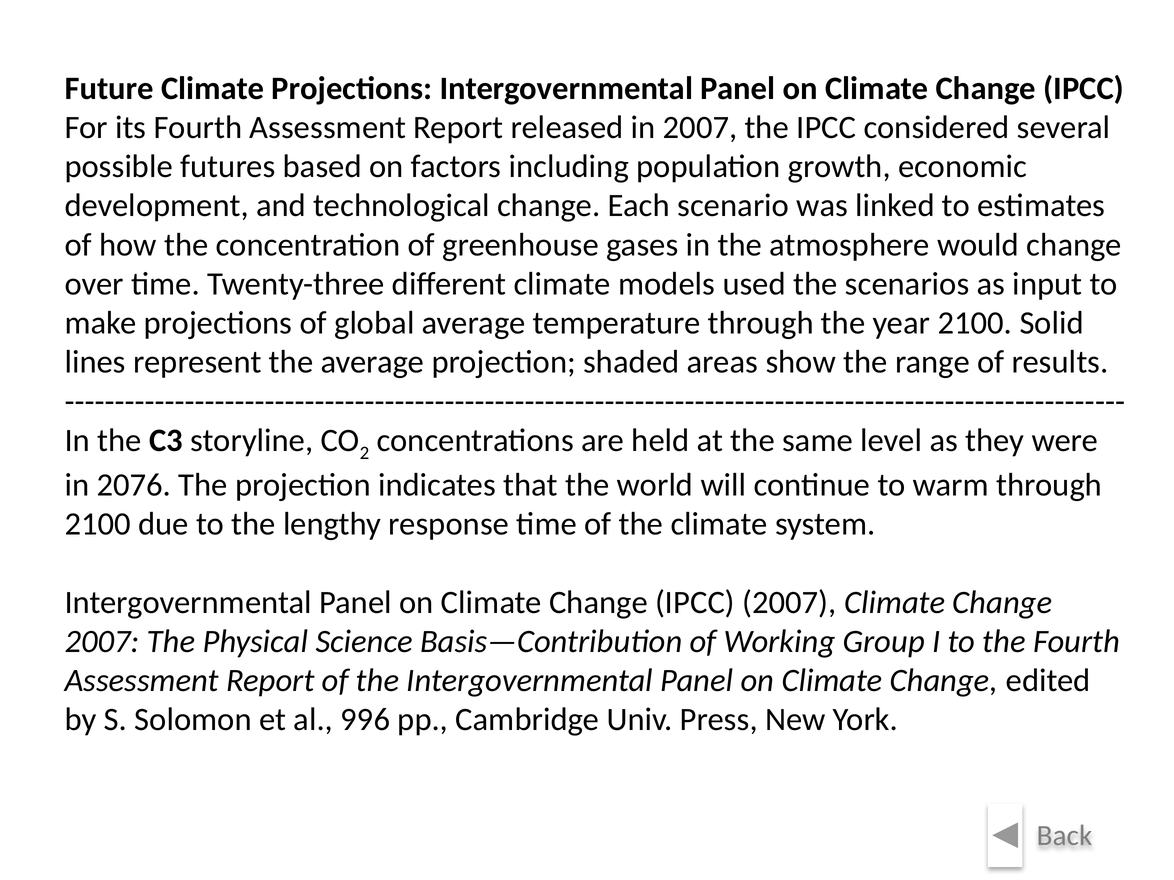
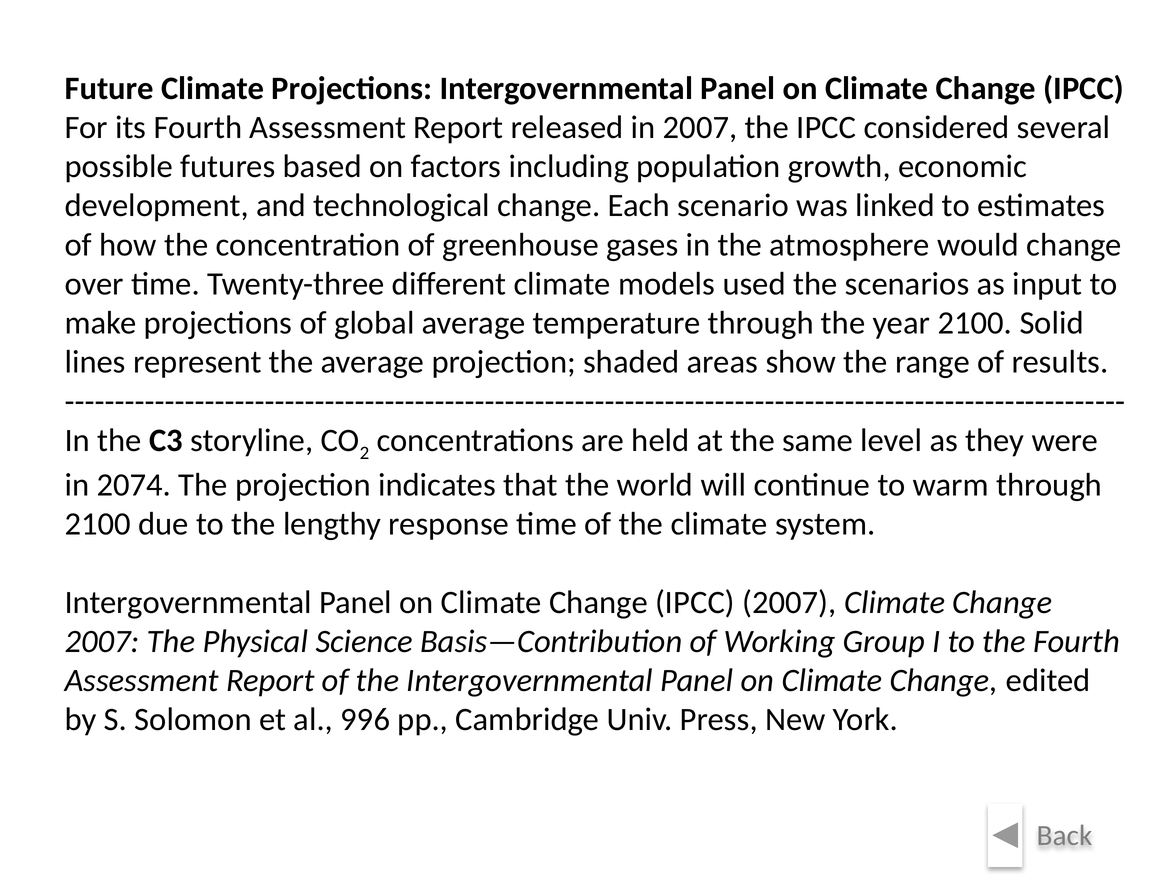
2076: 2076 -> 2074 (134, 485)
